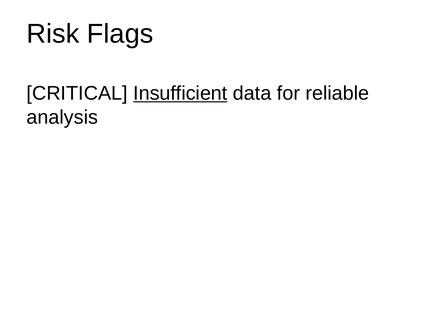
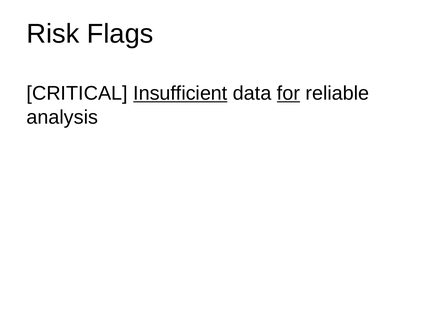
for underline: none -> present (288, 93)
